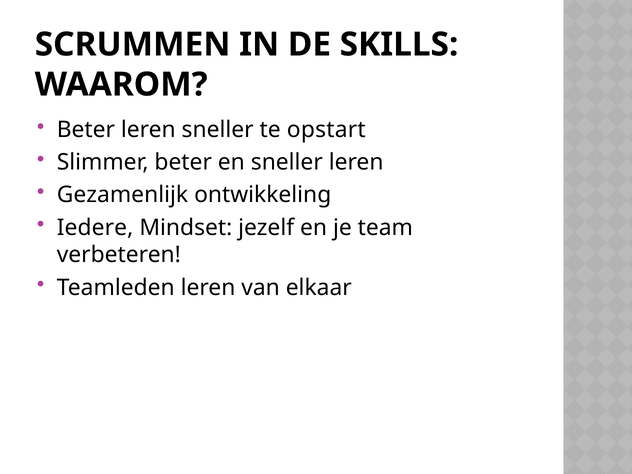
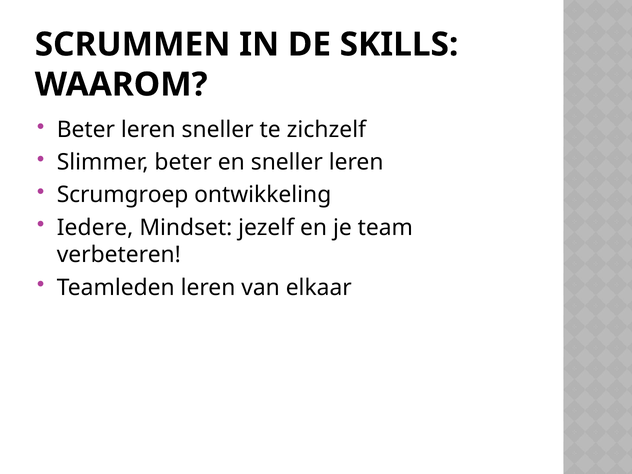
opstart: opstart -> zichzelf (326, 130)
Gezamenlijk: Gezamenlijk -> Scrumgroep (123, 195)
